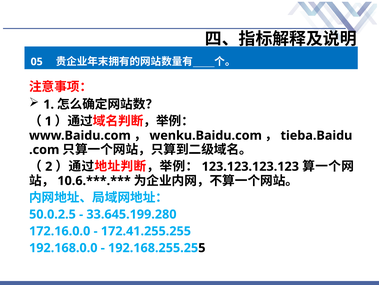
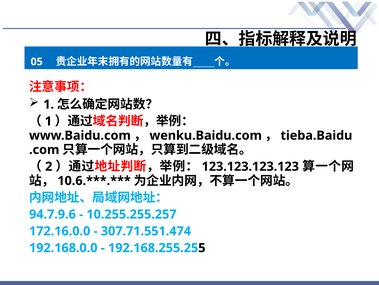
50.0.2.5: 50.0.2.5 -> 94.7.9.6 (52, 214)
33.645.199.280: 33.645.199.280 -> 10.255.255.257 (131, 214)
172.41.255.255: 172.41.255.255 -> 307.71.551.474 (146, 231)
